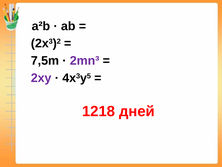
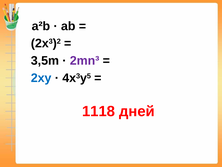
7,5m: 7,5m -> 3,5m (45, 61)
2xy colour: purple -> blue (41, 78)
1218: 1218 -> 1118 (99, 111)
